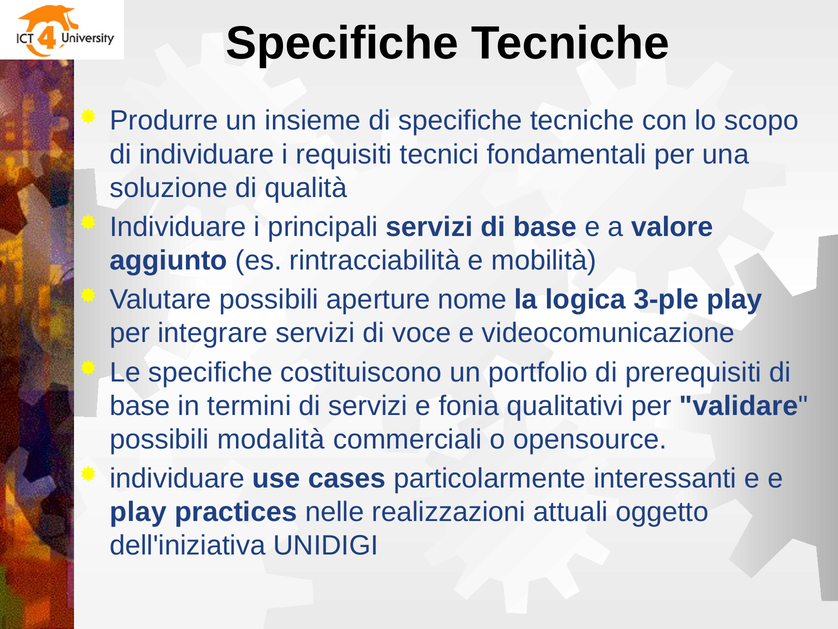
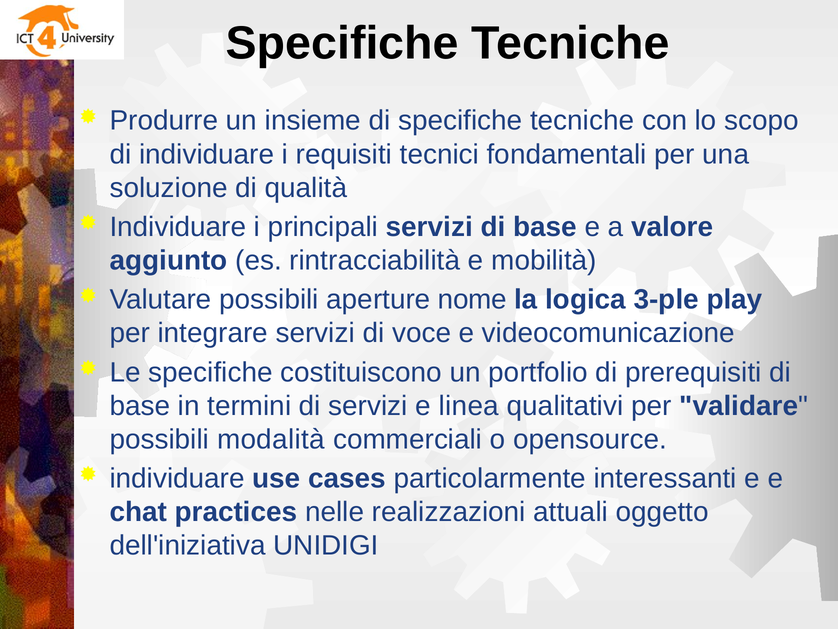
fonia: fonia -> linea (469, 406)
play: play -> chat (138, 512)
